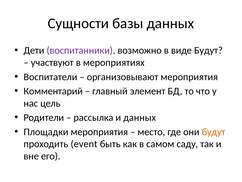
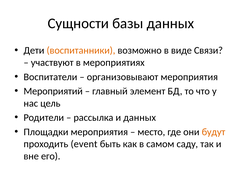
воспитанники colour: purple -> orange (81, 50)
виде Будут: Будут -> Связи (208, 50)
Комментарий: Комментарий -> Мероприятий (53, 91)
